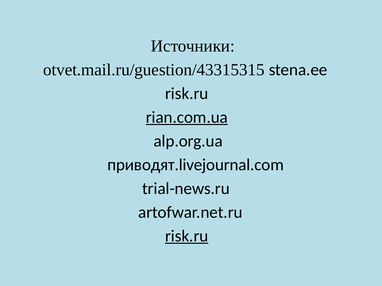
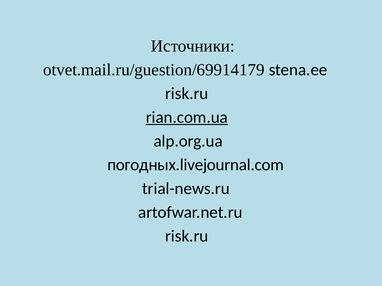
otvet.mail.ru/guestion/43315315: otvet.mail.ru/guestion/43315315 -> otvet.mail.ru/guestion/69914179 (154, 70)
приводят.livejournal.com: приводят.livejournal.com -> погодных.livejournal.com (196, 165)
risk.ru underline: present -> none (187, 236)
